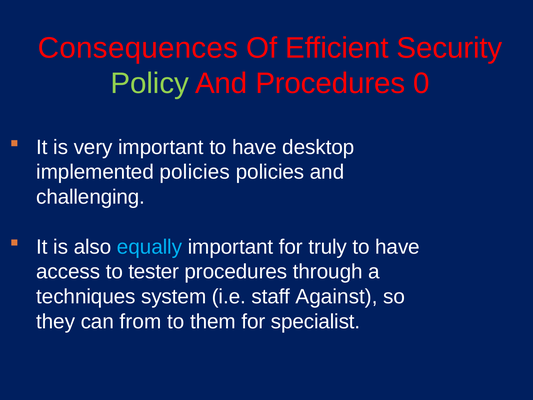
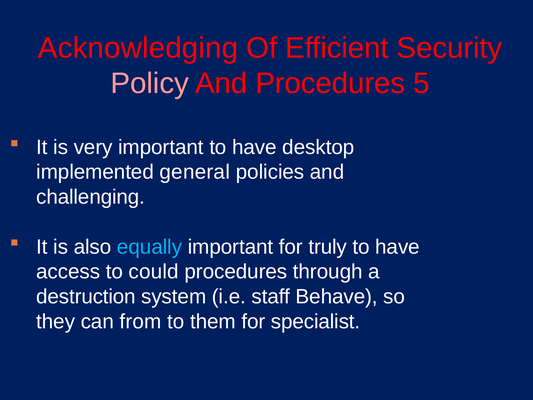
Consequences: Consequences -> Acknowledging (138, 48)
Policy colour: light green -> pink (150, 83)
0: 0 -> 5 (421, 83)
implemented policies: policies -> general (195, 172)
tester: tester -> could (154, 272)
techniques: techniques -> destruction (86, 296)
Against: Against -> Behave (337, 296)
